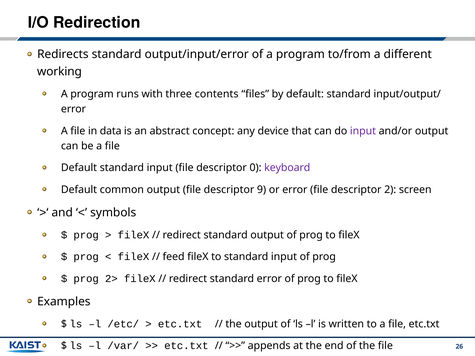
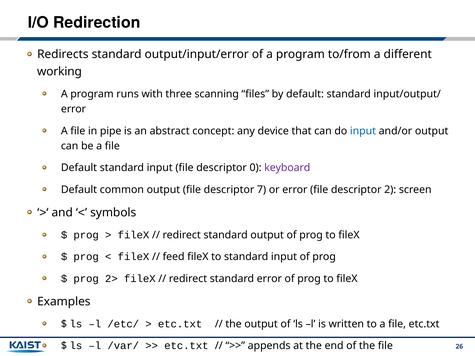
contents: contents -> scanning (217, 94)
data: data -> pipe (111, 131)
input colour: purple -> blue (363, 131)
9: 9 -> 7 (262, 190)
